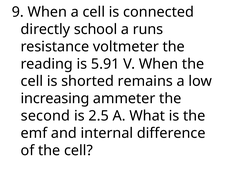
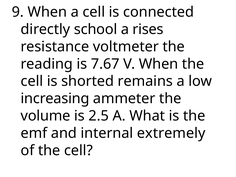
runs: runs -> rises (148, 29)
5.91: 5.91 -> 7.67 (105, 64)
second: second -> volume (46, 116)
difference: difference -> extremely (171, 133)
